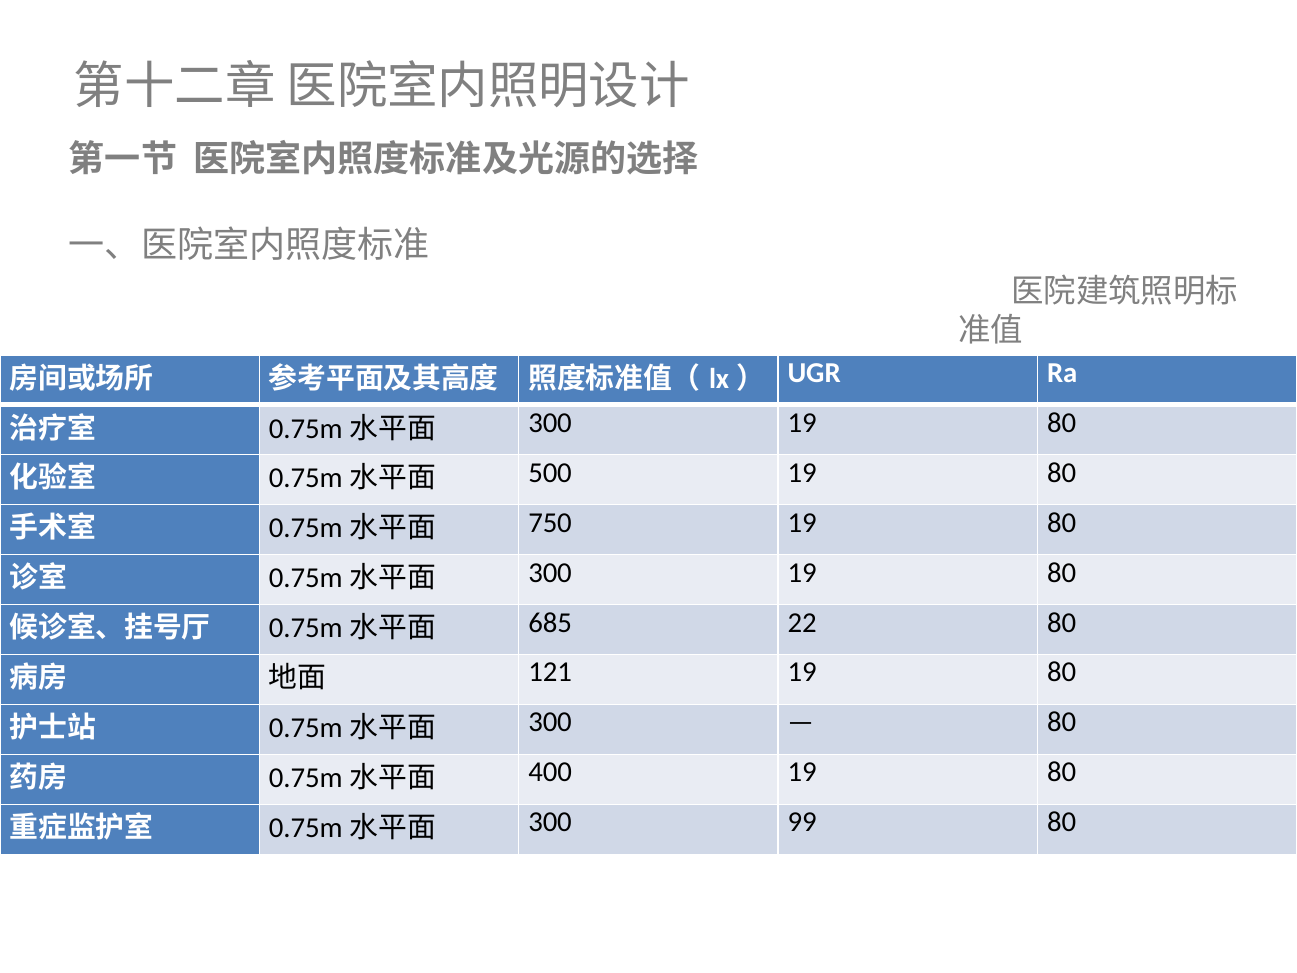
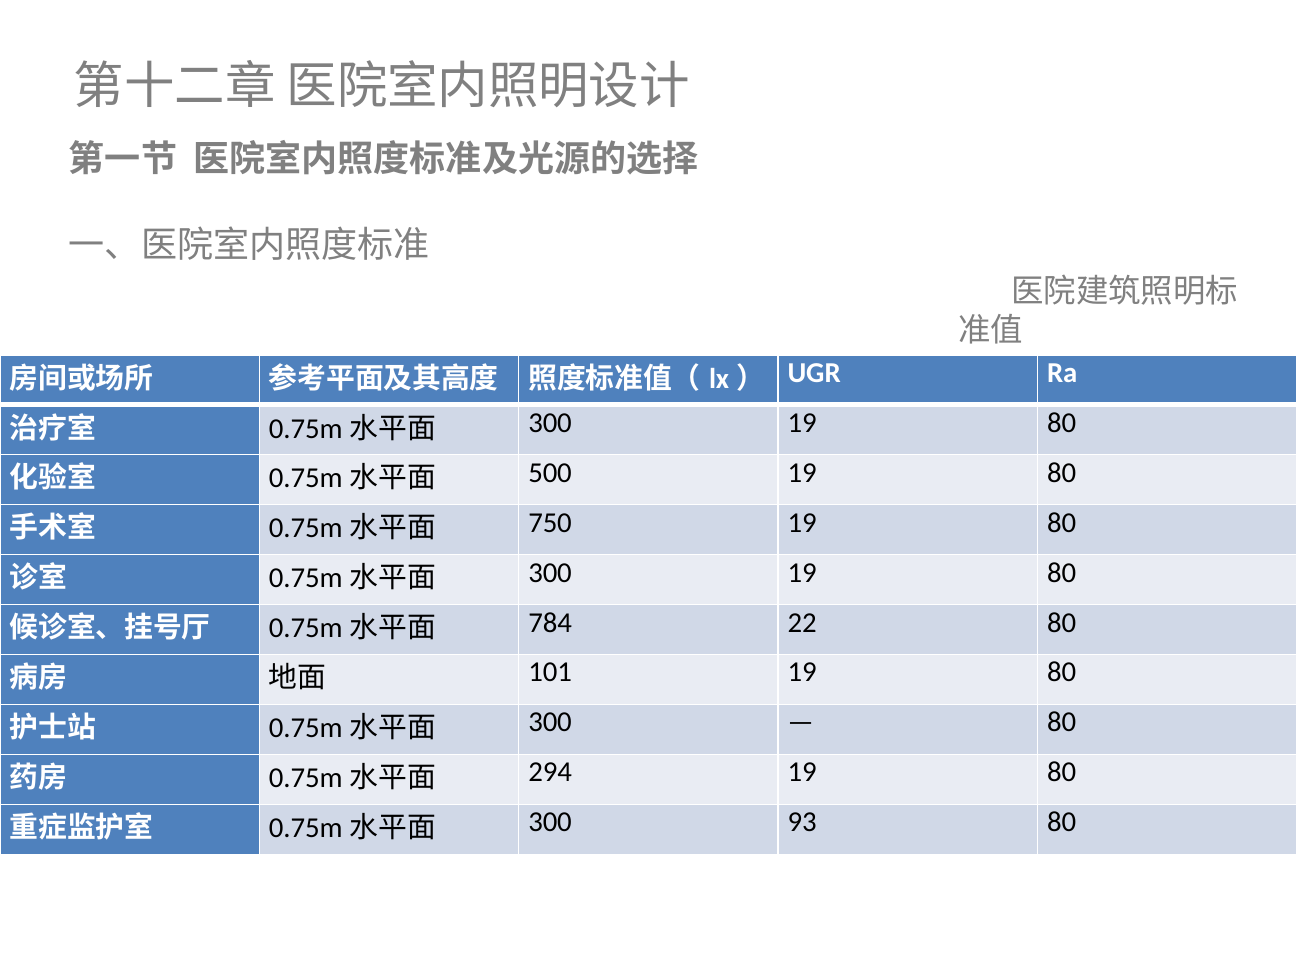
685: 685 -> 784 (550, 622)
121: 121 -> 101 (550, 672)
400: 400 -> 294 (550, 772)
99: 99 -> 93 (802, 822)
